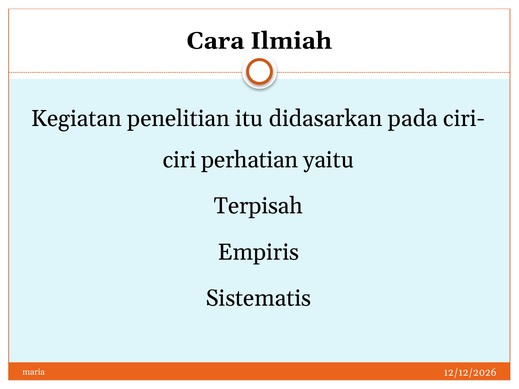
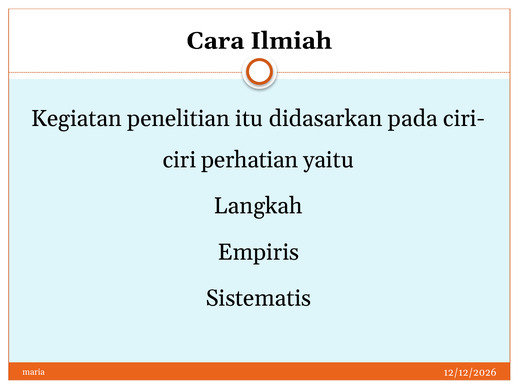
Terpisah: Terpisah -> Langkah (258, 206)
